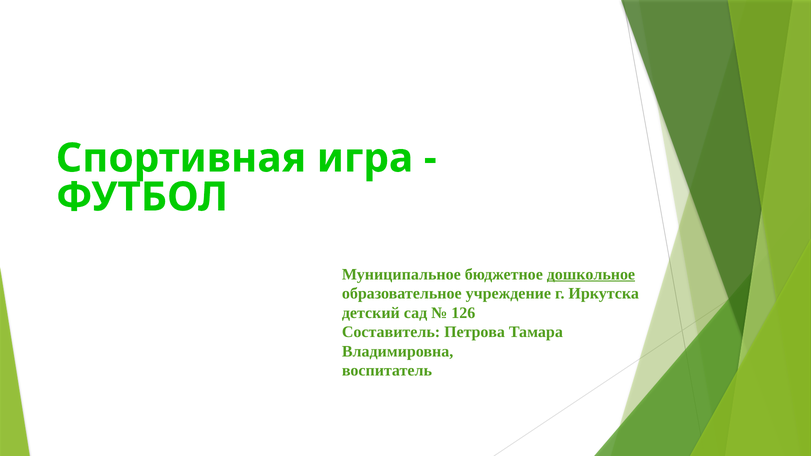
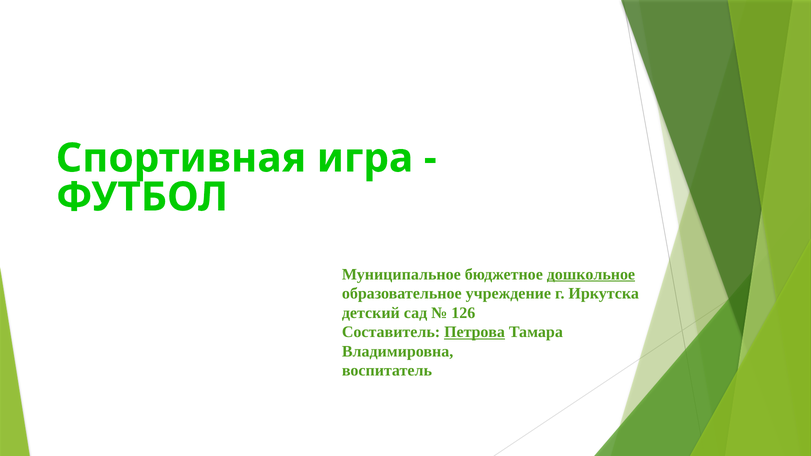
Петрова underline: none -> present (475, 332)
